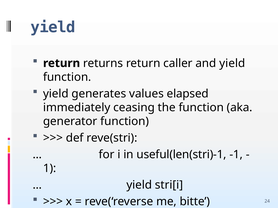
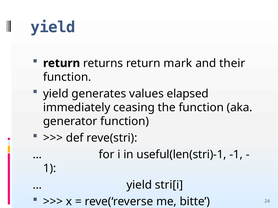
caller: caller -> mark (178, 63)
and yield: yield -> their (232, 63)
